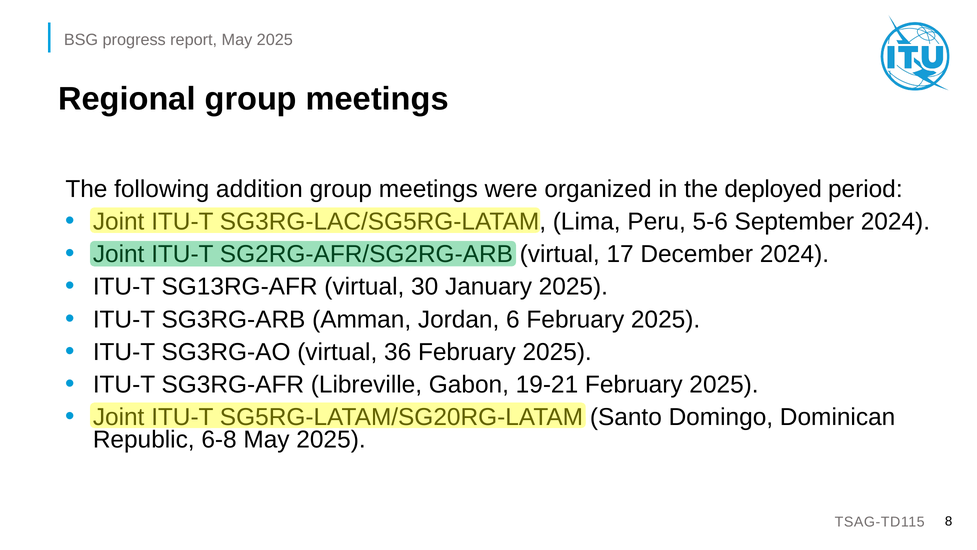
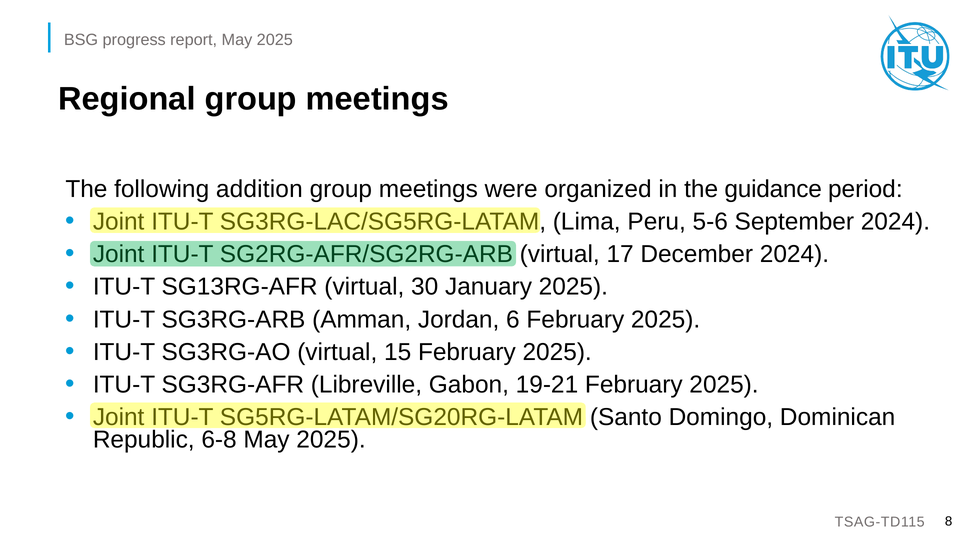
deployed: deployed -> guidance (773, 189)
36: 36 -> 15 (398, 352)
